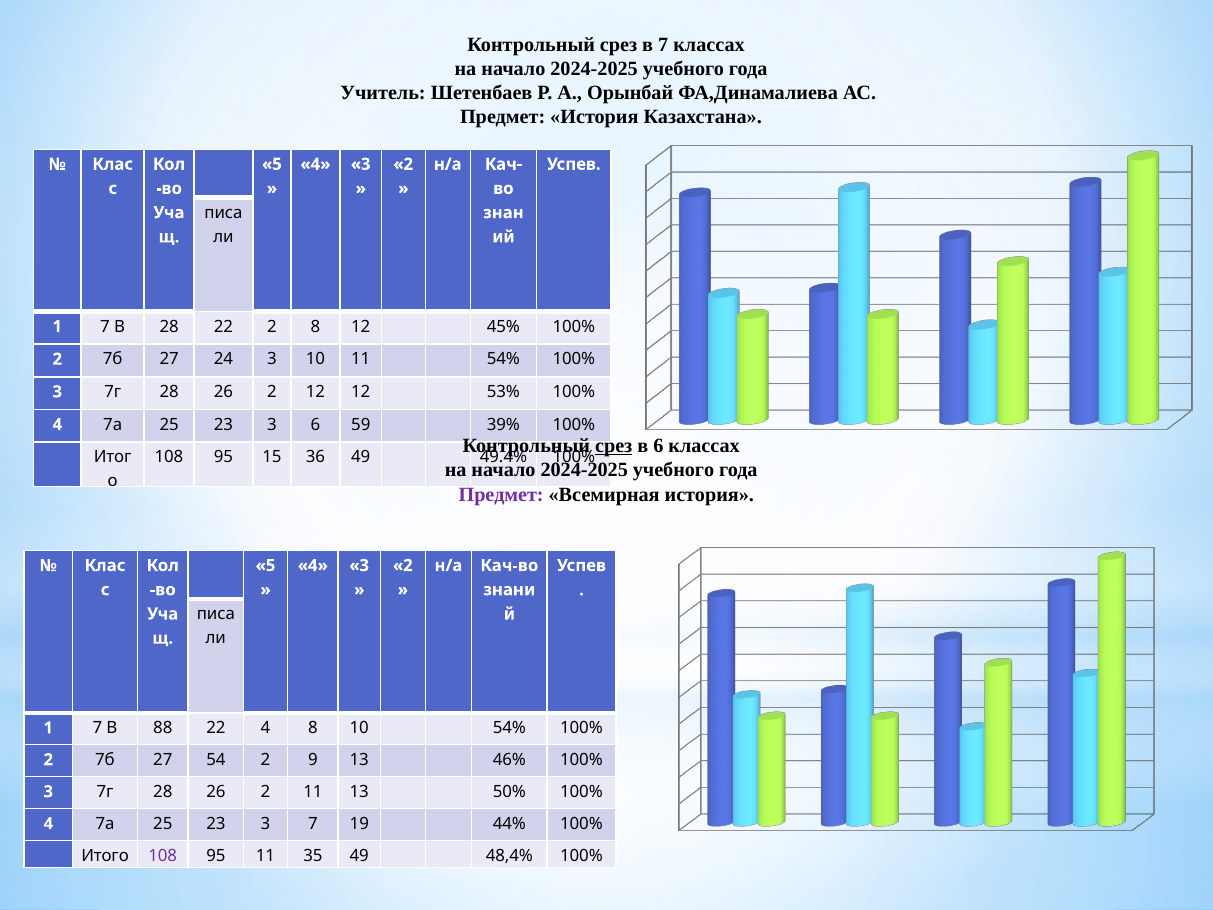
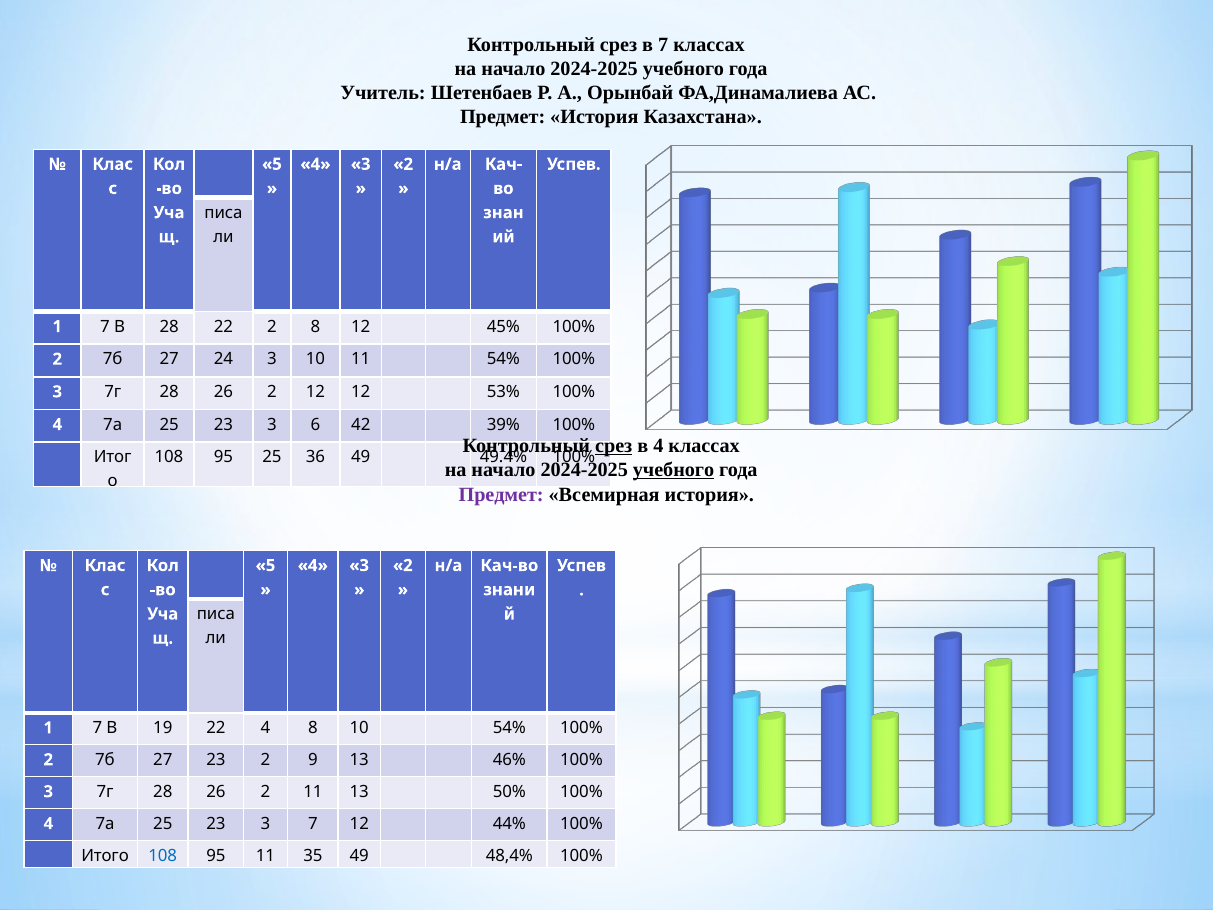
59: 59 -> 42 (361, 424)
в 6: 6 -> 4 (658, 446)
95 15: 15 -> 25 (272, 457)
учебного underline: none -> present (674, 470)
88: 88 -> 19 (163, 728)
27 54: 54 -> 23 (216, 760)
7 19: 19 -> 12 (359, 823)
108 colour: purple -> blue (163, 855)
